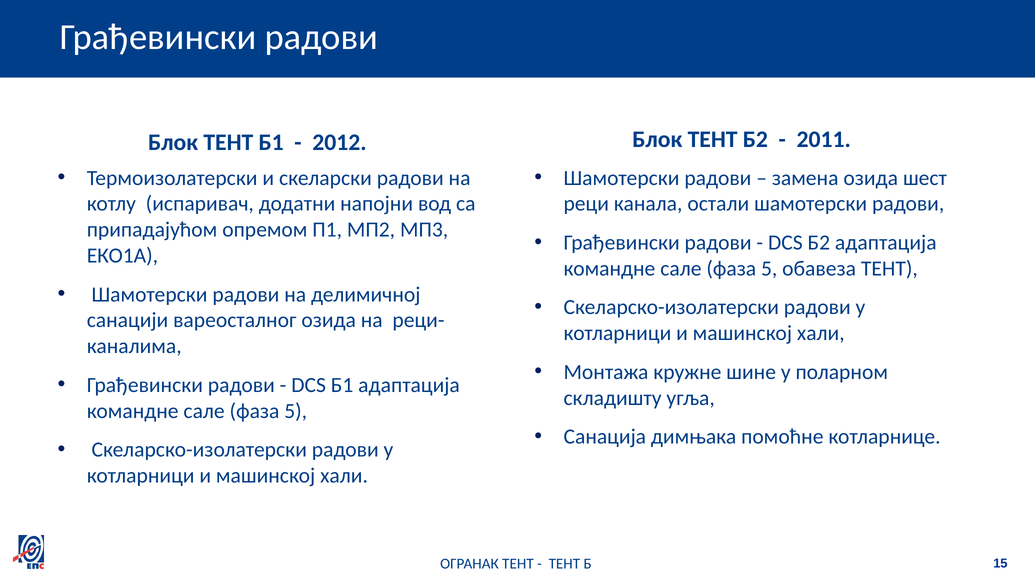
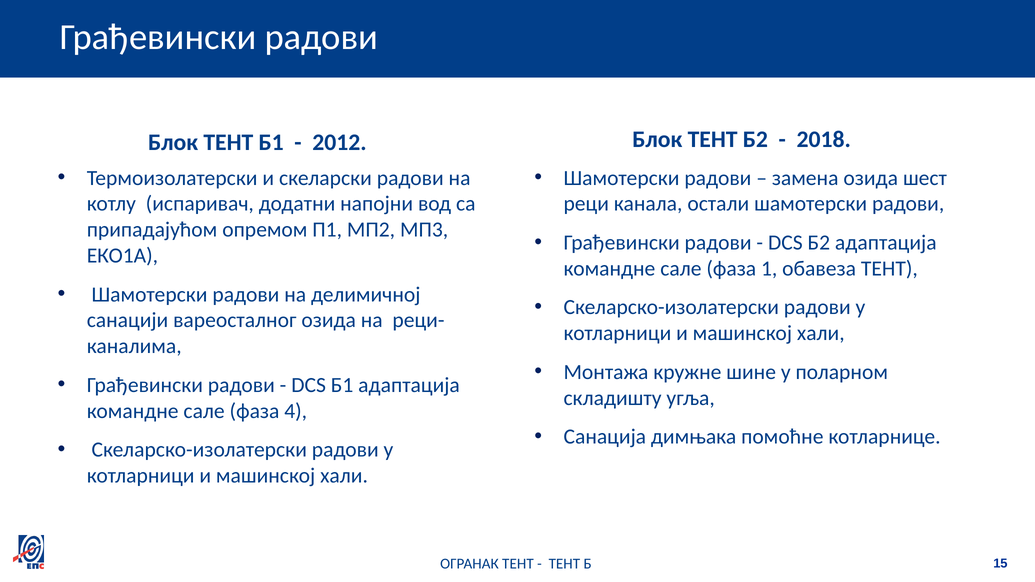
2011: 2011 -> 2018 (824, 139)
5: 5 -> 1 (769, 269)
5: 5 -> 4 (296, 411)
